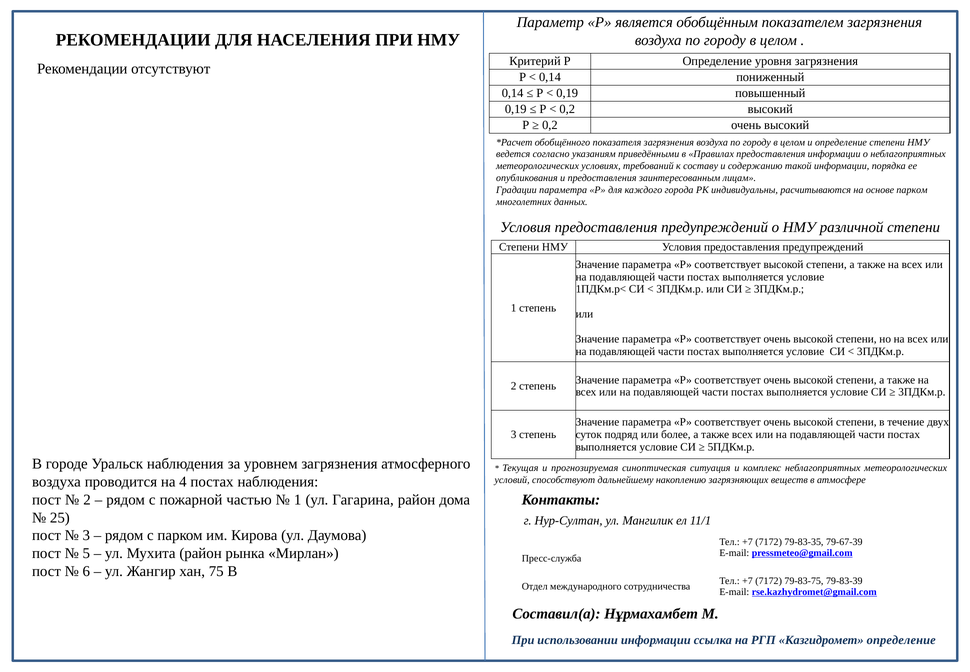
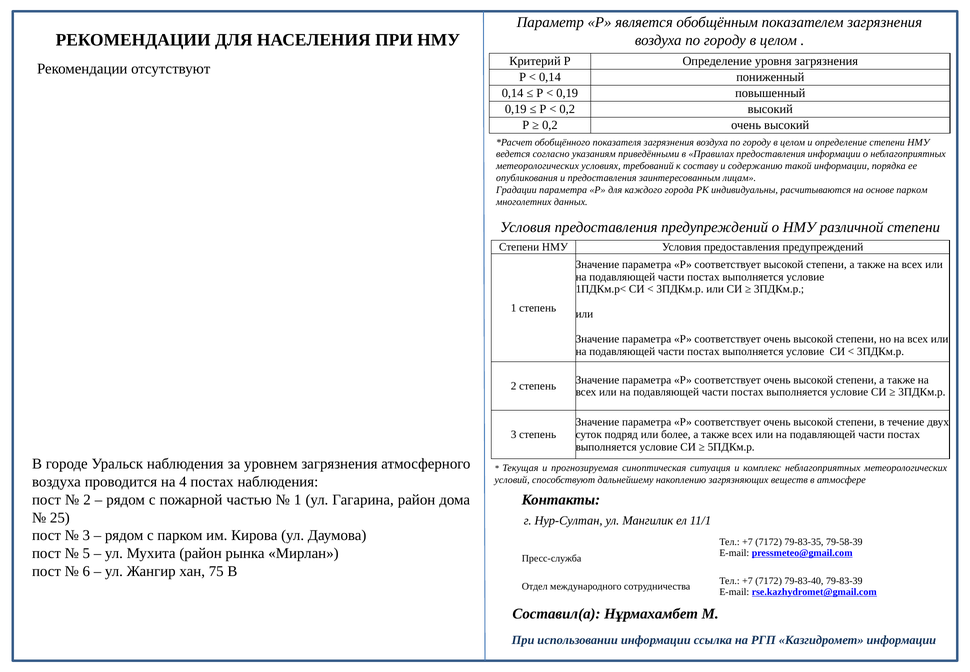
79-67-39: 79-67-39 -> 79-58-39 (844, 542)
79-83-75: 79-83-75 -> 79-83-40 (804, 580)
Казгидромет определение: определение -> информации (901, 639)
